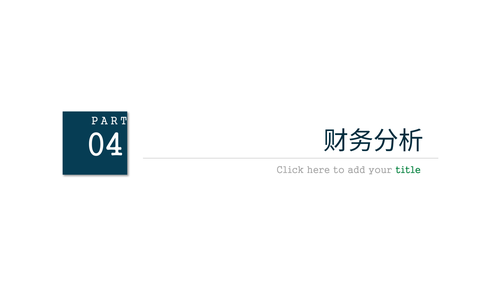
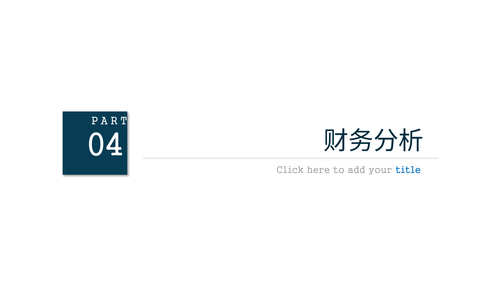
title colour: green -> blue (408, 170)
